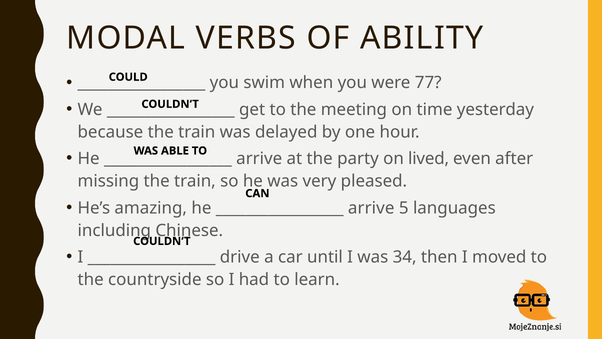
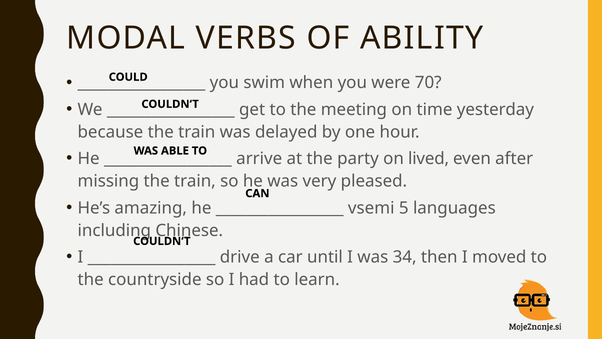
77: 77 -> 70 (428, 83)
arrive: arrive -> vsemi (371, 208)
